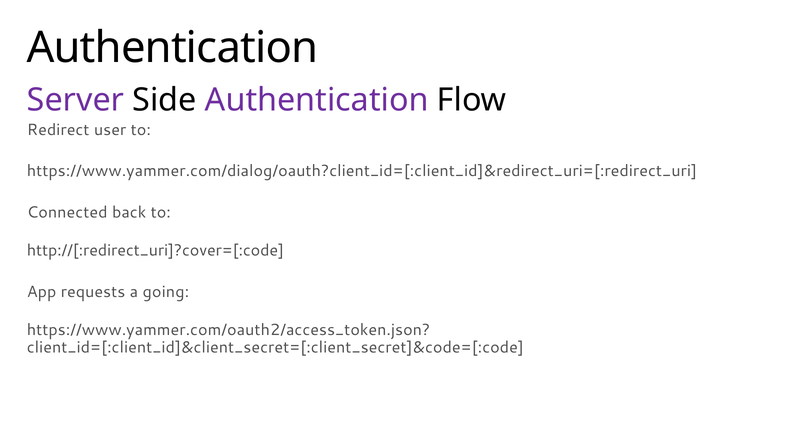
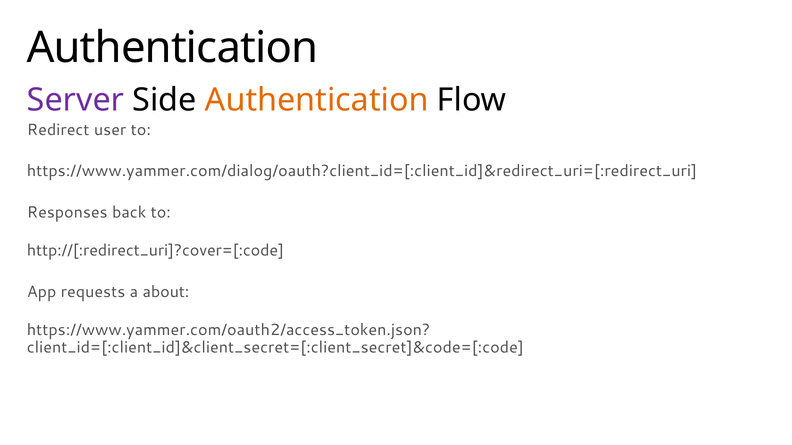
Authentication colour: purple -> orange (317, 100)
Connected: Connected -> Responses (67, 213)
going: going -> about (166, 292)
